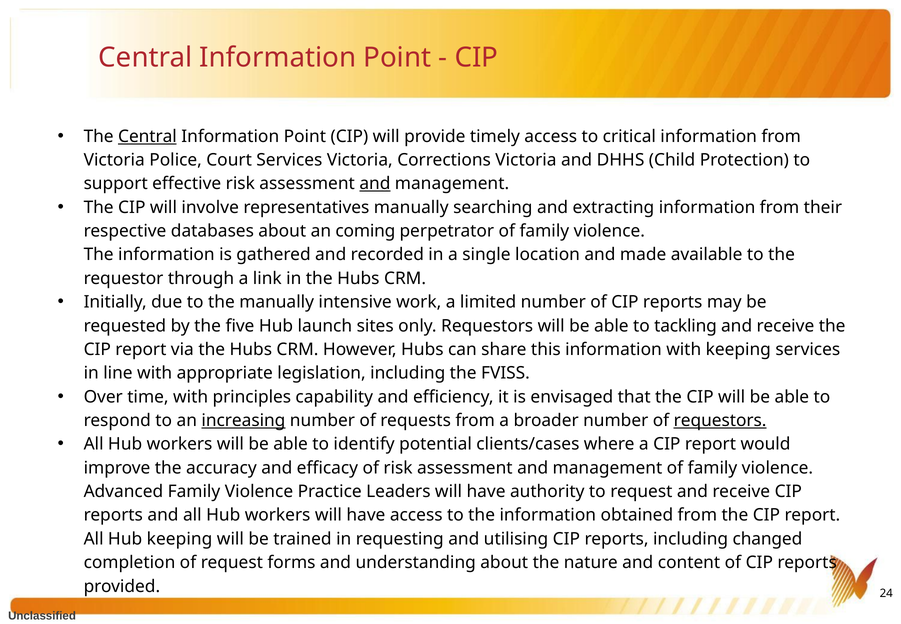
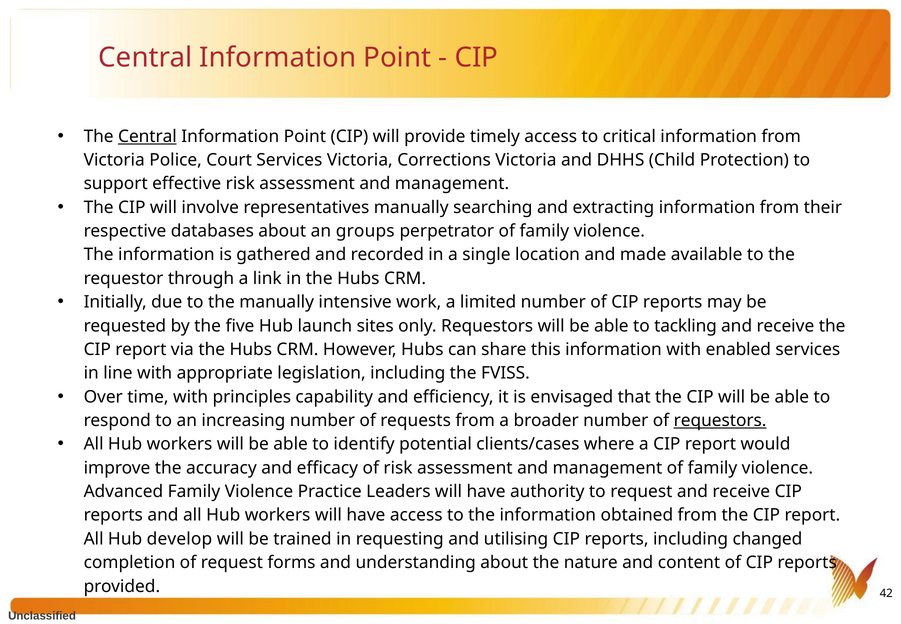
and underline: present -> none (375, 184)
coming: coming -> groups (365, 231)
with keeping: keeping -> enabled (738, 349)
increasing underline: present -> none (243, 420)
Hub keeping: keeping -> develop (179, 539)
24: 24 -> 42 (886, 593)
